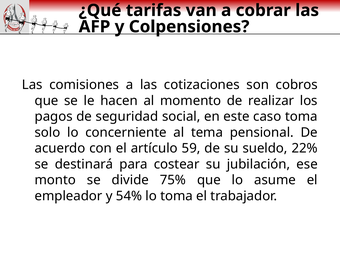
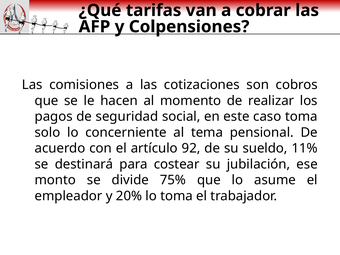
59: 59 -> 92 (191, 148)
22%: 22% -> 11% (305, 148)
54%: 54% -> 20% (129, 196)
